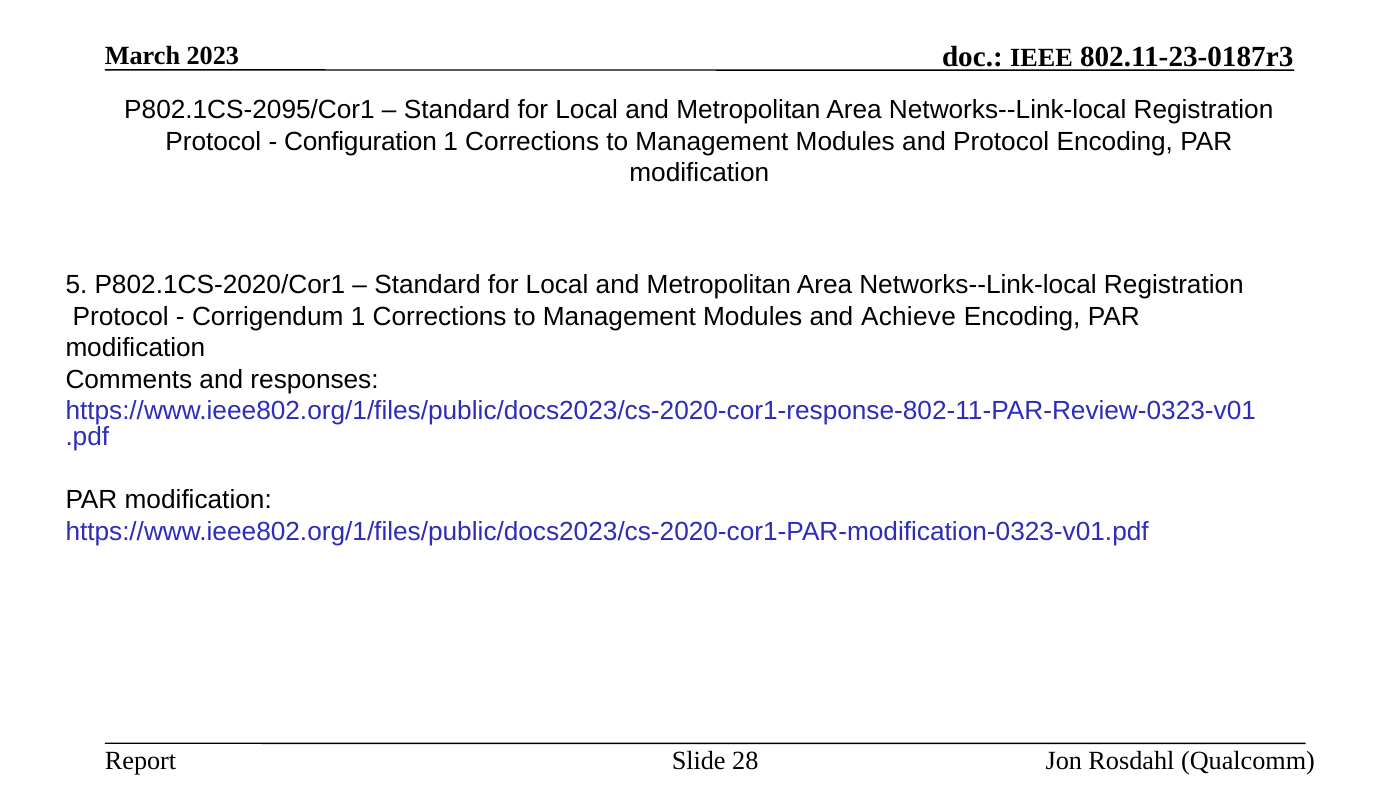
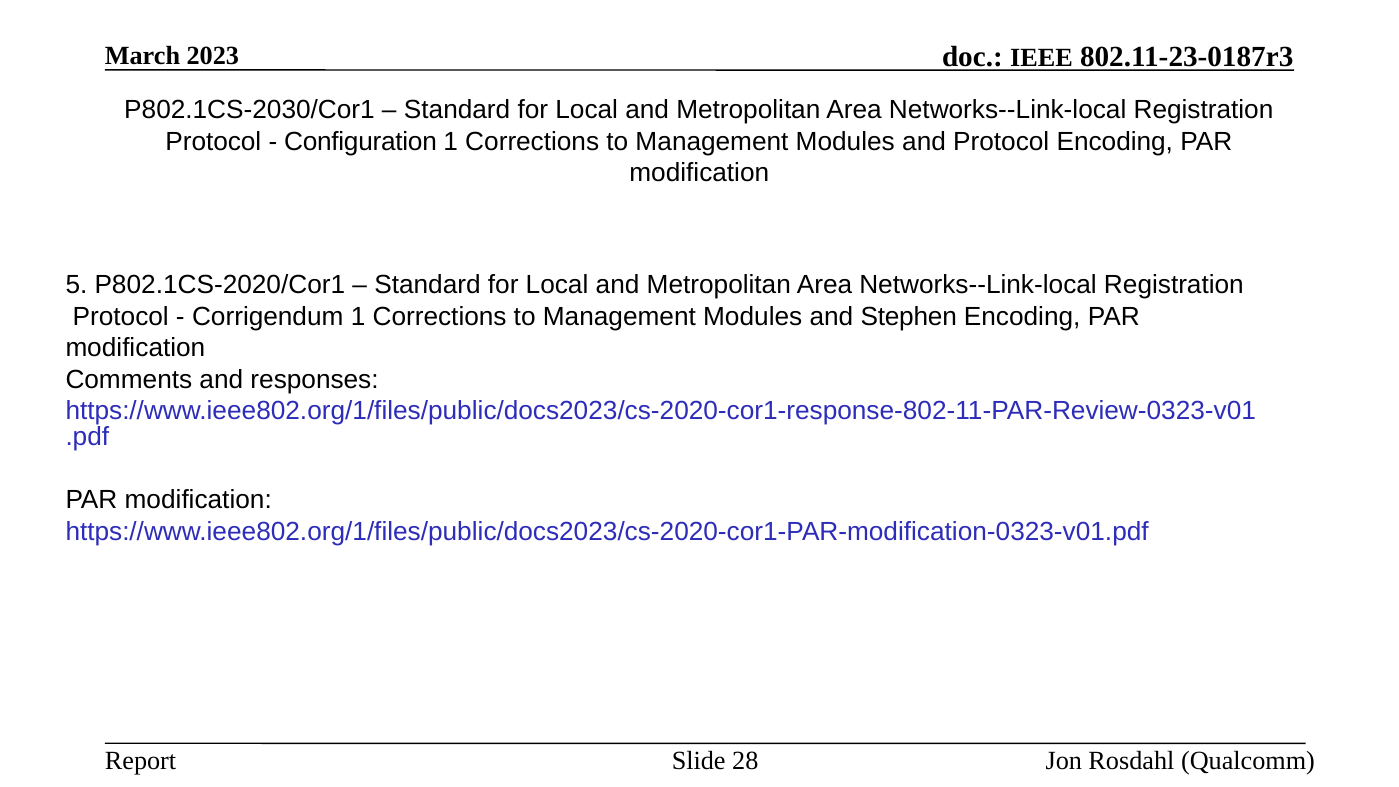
P802.1CS-2095/Cor1: P802.1CS-2095/Cor1 -> P802.1CS-2030/Cor1 (249, 110)
Achieve: Achieve -> Stephen (909, 317)
